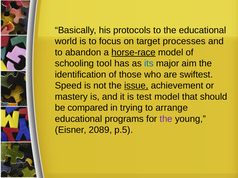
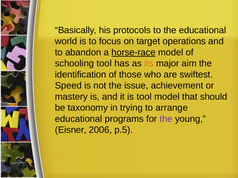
processes: processes -> operations (184, 41)
its colour: blue -> orange (149, 64)
issue underline: present -> none (136, 86)
is test: test -> tool (144, 97)
compared: compared -> taxonomy (88, 108)
2089: 2089 -> 2006 (100, 130)
